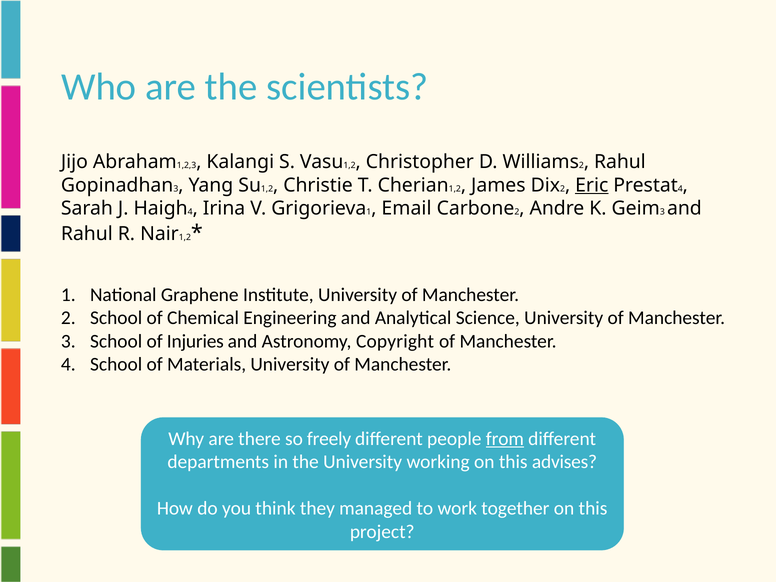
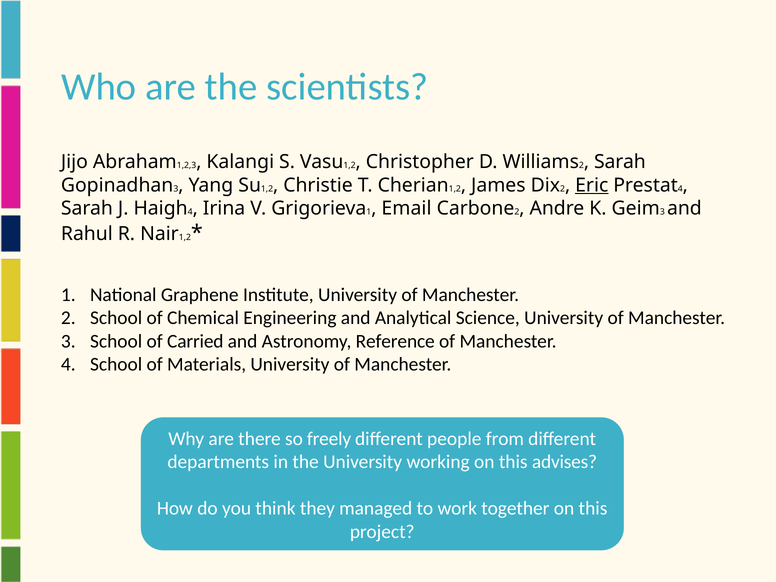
Rahul: Rahul -> Sarah (620, 162)
Injuries: Injuries -> Carried (195, 341)
Copyright: Copyright -> Reference (395, 341)
from underline: present -> none (505, 439)
